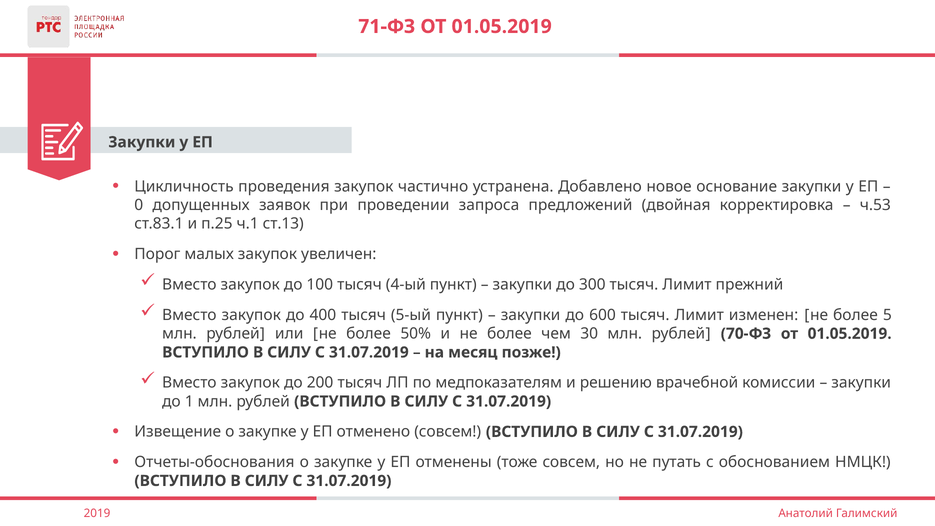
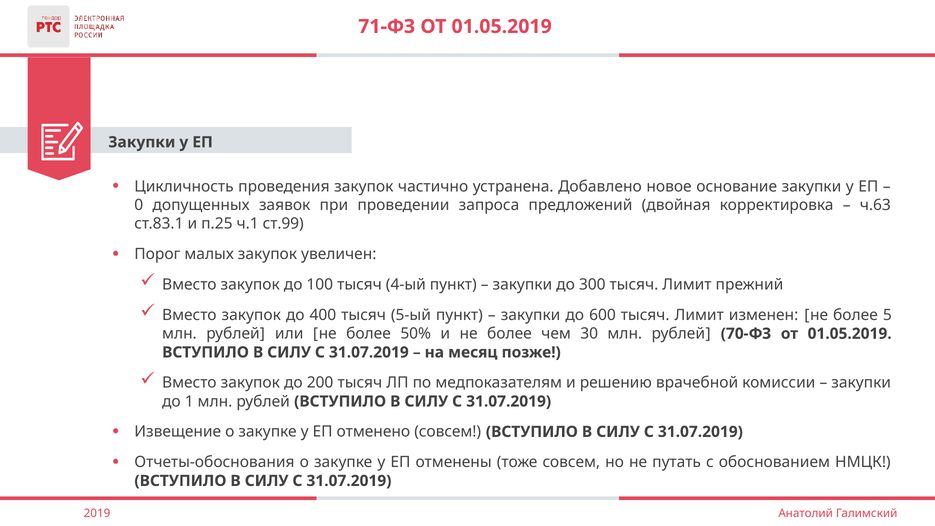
ч.53: ч.53 -> ч.63 (875, 205)
ст.13: ст.13 -> ст.99 (283, 224)
